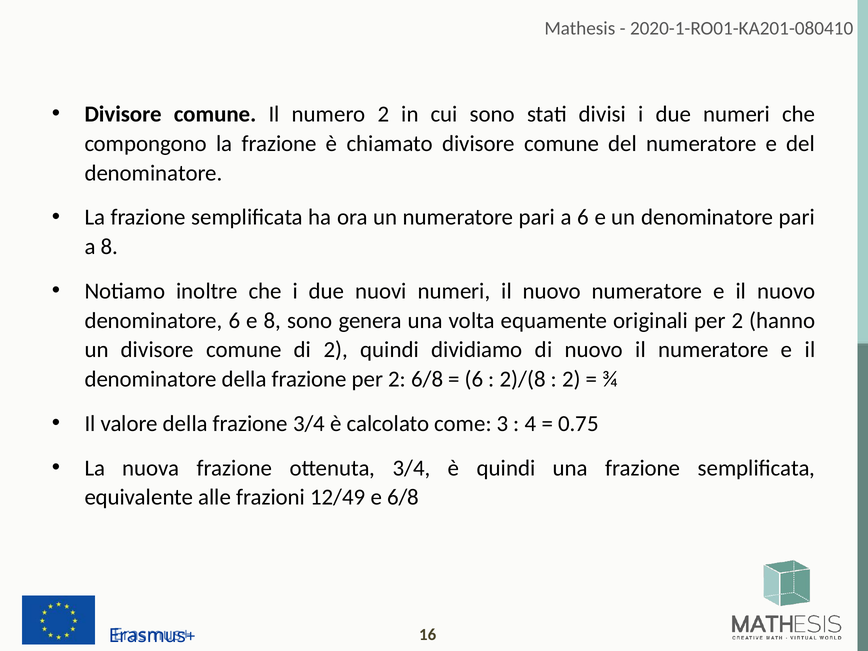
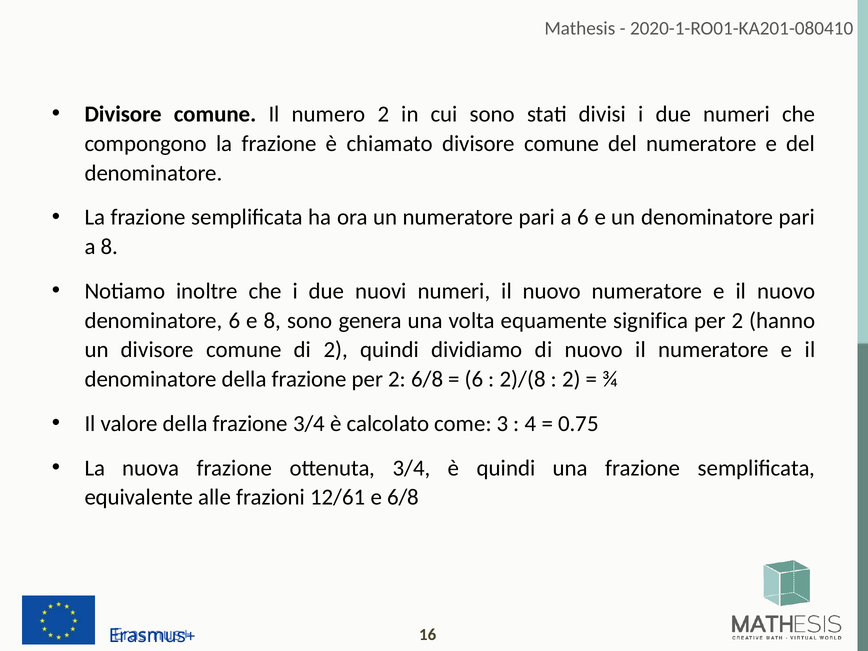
originali: originali -> significa (651, 320)
12/49: 12/49 -> 12/61 (338, 497)
